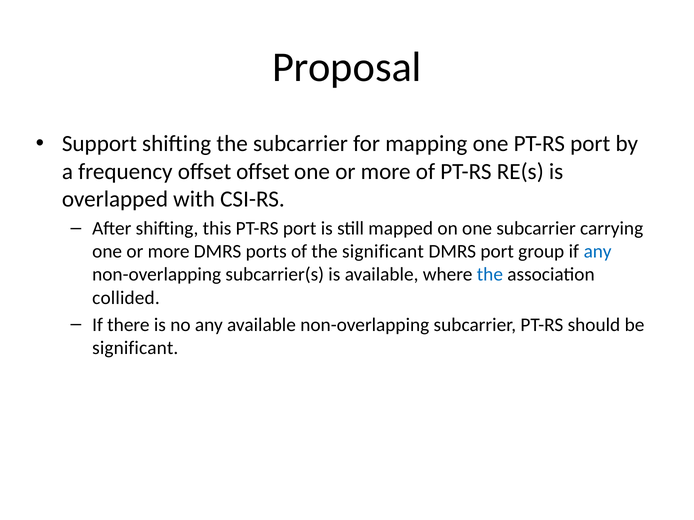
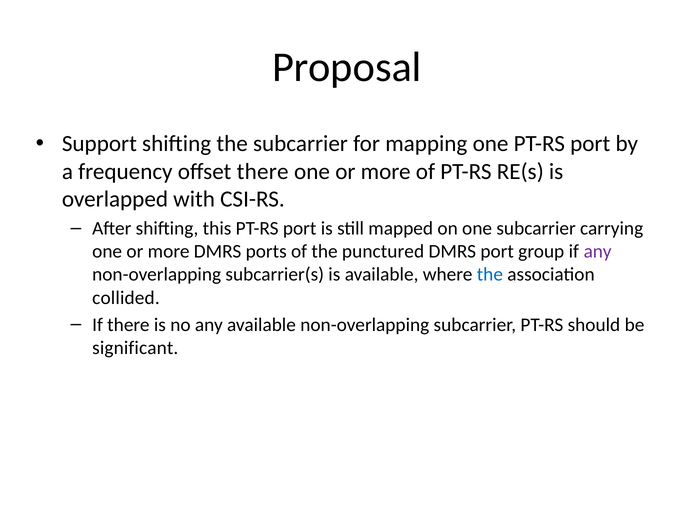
offset offset: offset -> there (263, 172)
the significant: significant -> punctured (383, 252)
any colour: blue -> purple (598, 252)
